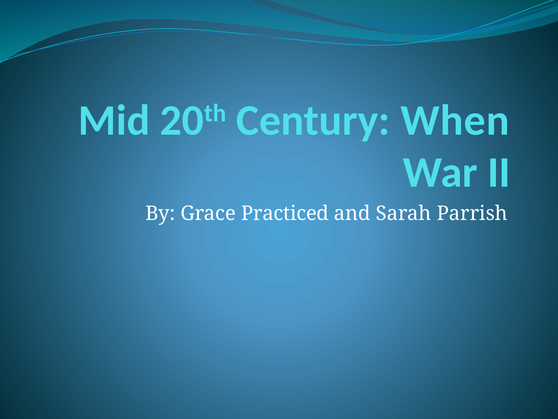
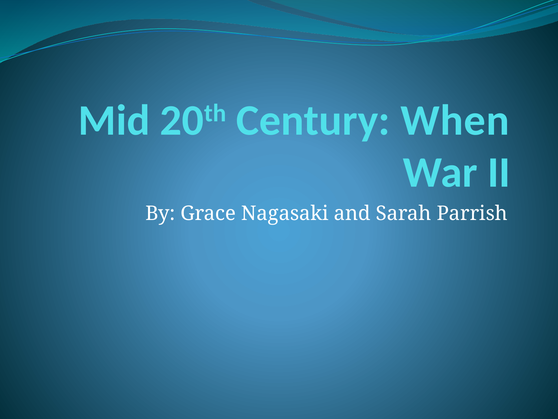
Practiced: Practiced -> Nagasaki (285, 213)
